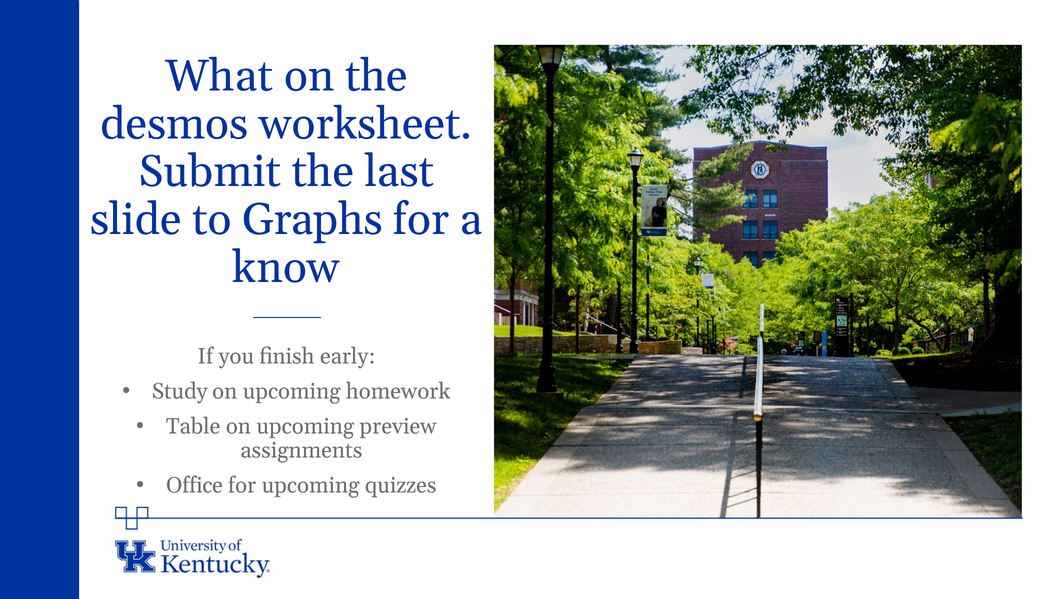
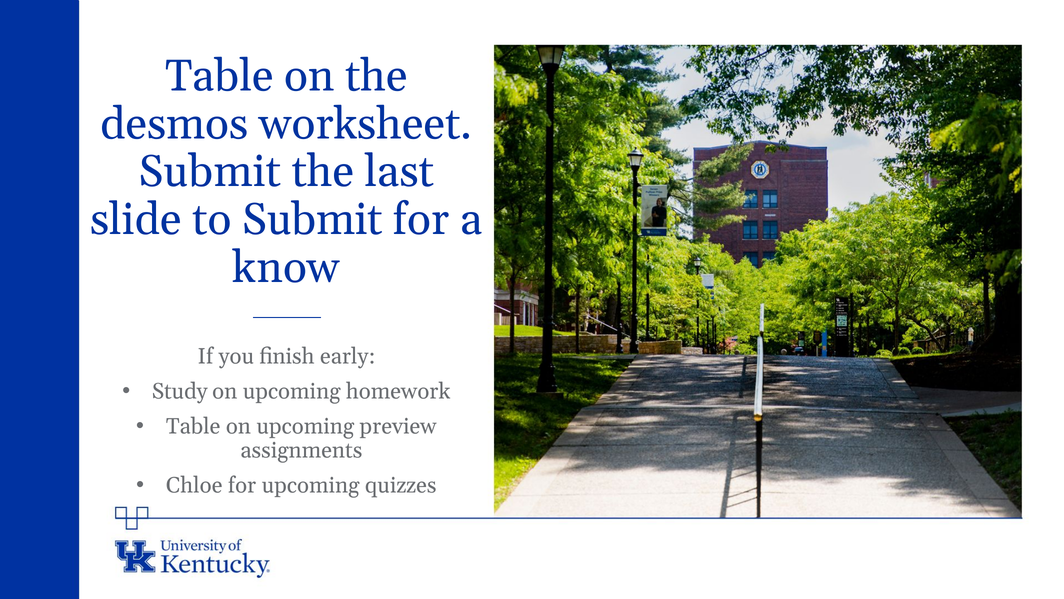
What: What -> Table (219, 76)
to Graphs: Graphs -> Submit (312, 220)
Office: Office -> Chloe (194, 485)
